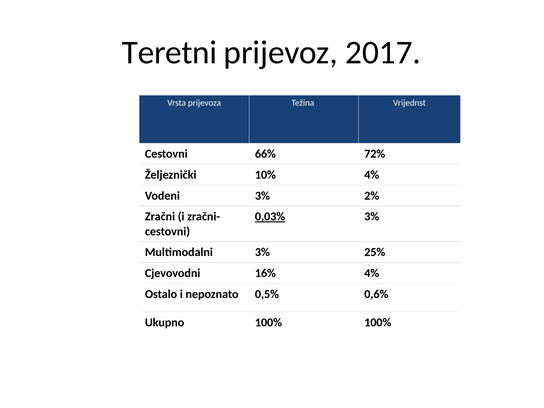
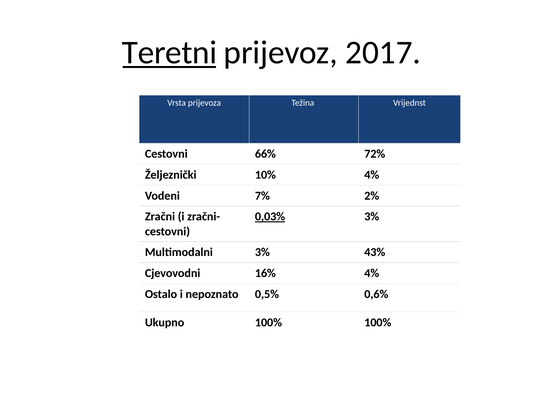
Teretni underline: none -> present (169, 53)
Vodeni 3%: 3% -> 7% (262, 196)
25%: 25% -> 43% (375, 252)
